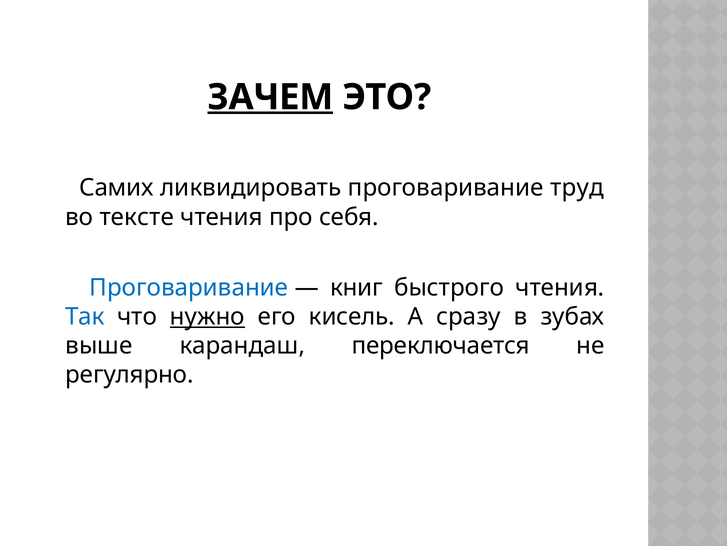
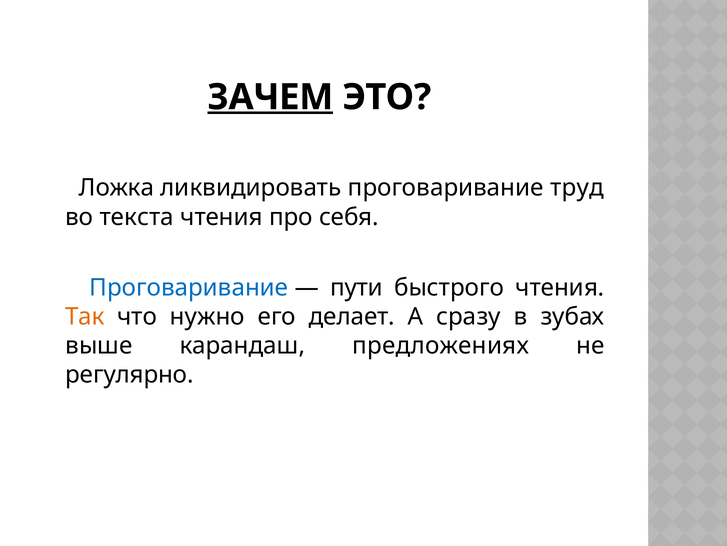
Самих: Самих -> Ложка (116, 187)
тексте: тексте -> текста (137, 217)
книг: книг -> пути (357, 287)
Так colour: blue -> orange (85, 316)
нужно underline: present -> none (207, 316)
кисель: кисель -> делает (352, 316)
переключается: переключается -> предложениях (441, 345)
